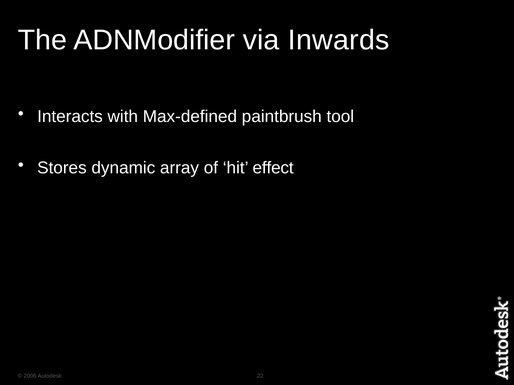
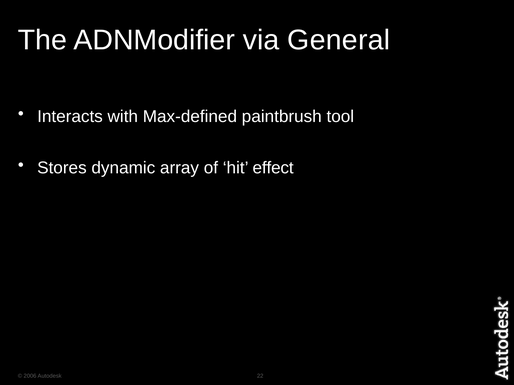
Inwards: Inwards -> General (339, 40)
